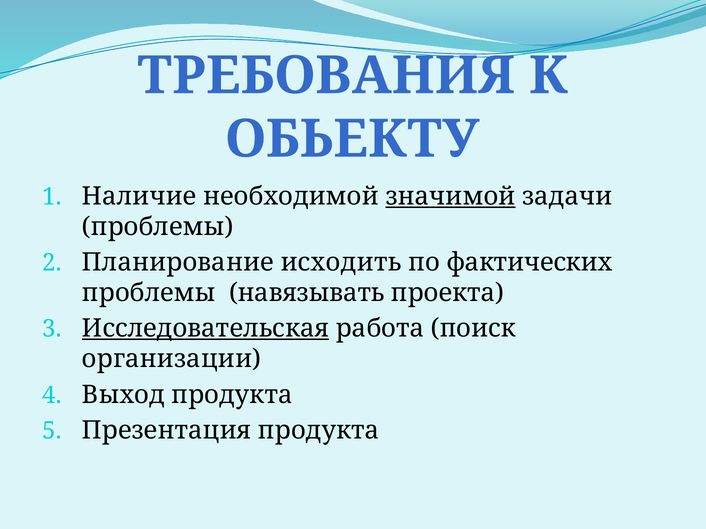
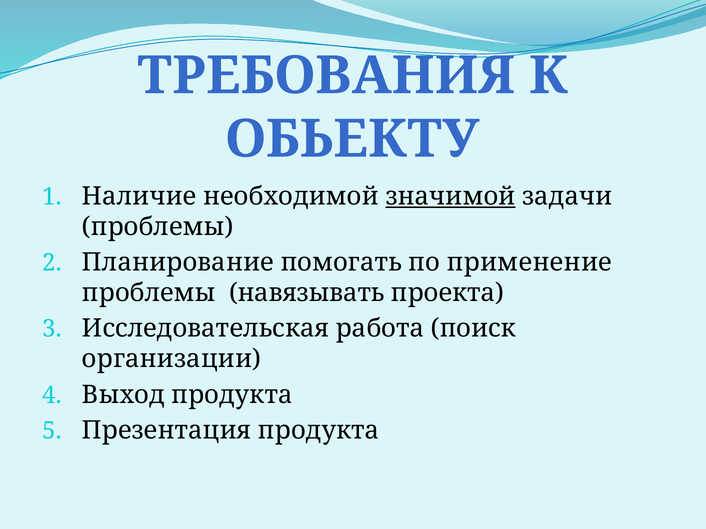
исходить: исходить -> помогать (341, 263)
фактических: фактических -> применение (529, 263)
Исследовательская underline: present -> none (206, 329)
